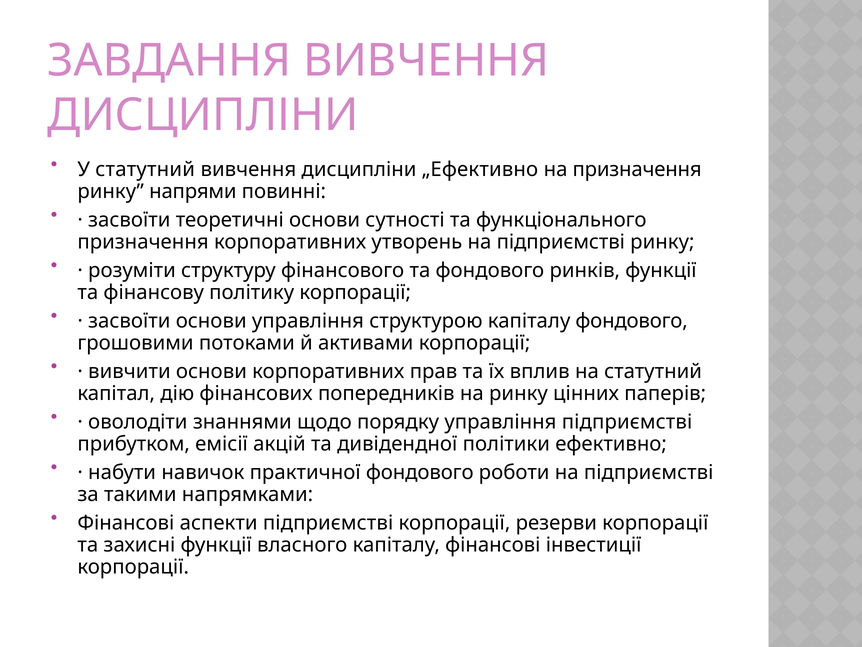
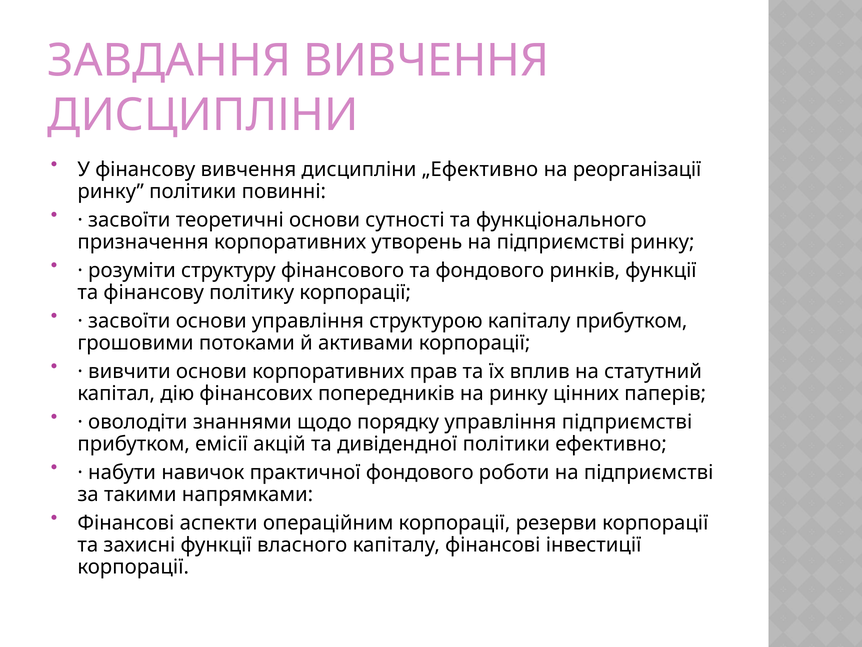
У статутний: статутний -> фінансову (145, 170)
на призначення: призначення -> реорганізації (637, 170)
ринку напрями: напрями -> політики (193, 192)
капіталу фондового: фондового -> прибутком (632, 321)
аспекти підприємстві: підприємстві -> операційним (328, 523)
